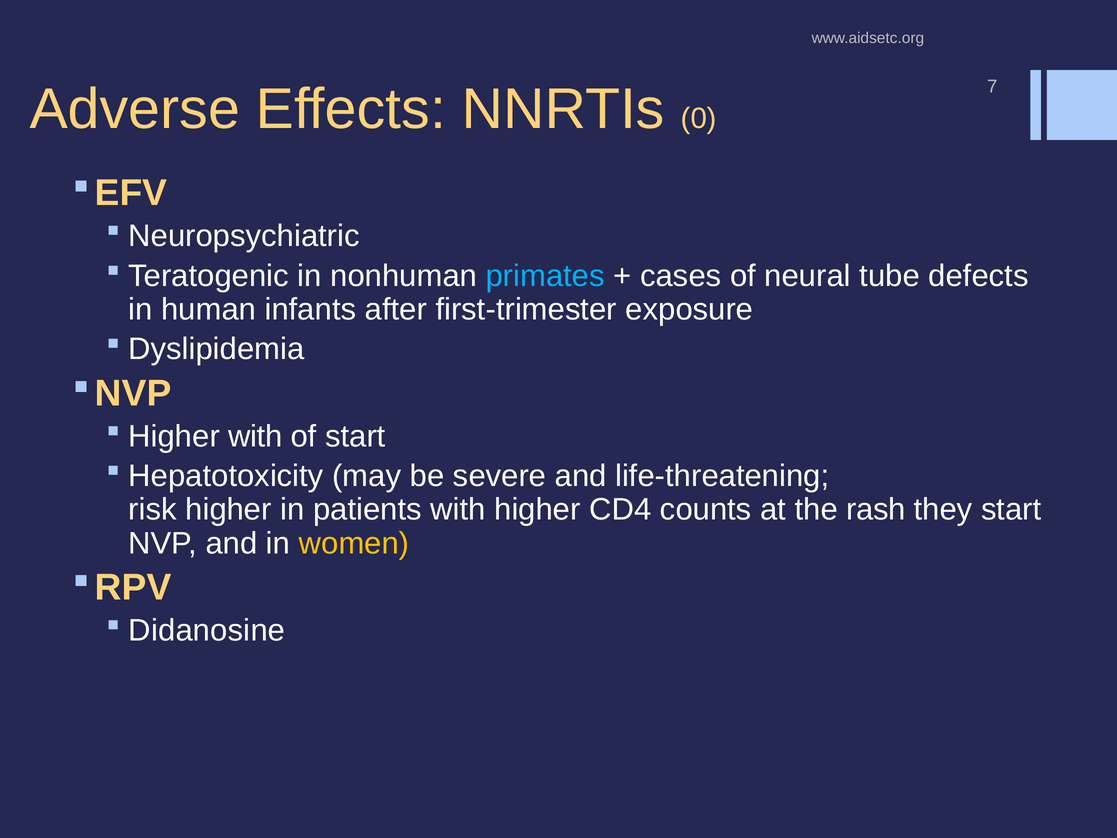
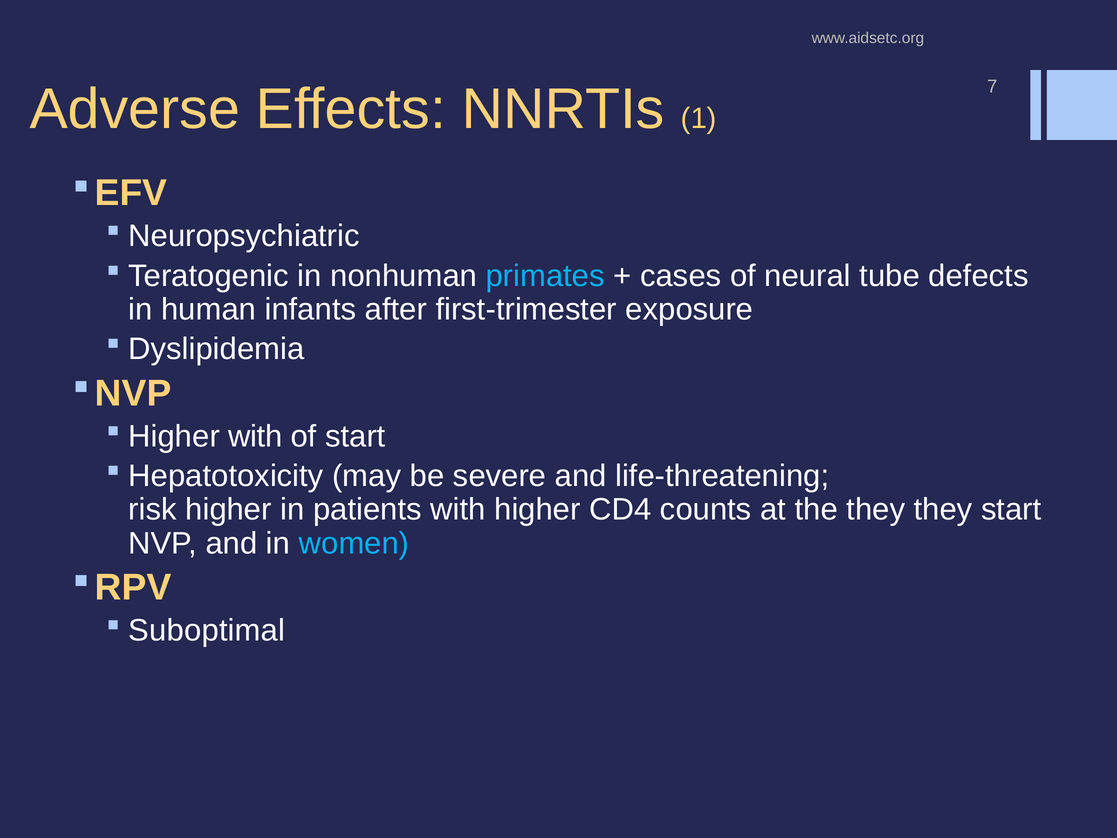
0: 0 -> 1 (699, 118)
the rash: rash -> they (876, 510)
women colour: yellow -> light blue (354, 543)
Didanosine: Didanosine -> Suboptimal (207, 630)
